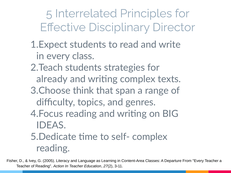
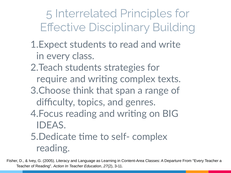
Director: Director -> Building (174, 27)
already: already -> require (52, 79)
